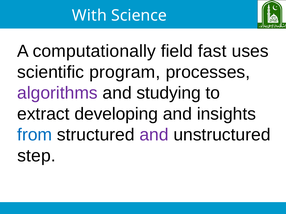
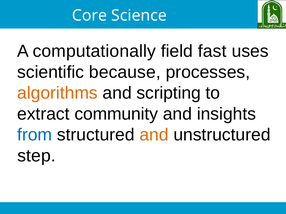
With: With -> Core (90, 15)
program: program -> because (125, 72)
algorithms colour: purple -> orange (57, 93)
studying: studying -> scripting (169, 93)
developing: developing -> community (116, 114)
and colour: purple -> orange (154, 135)
